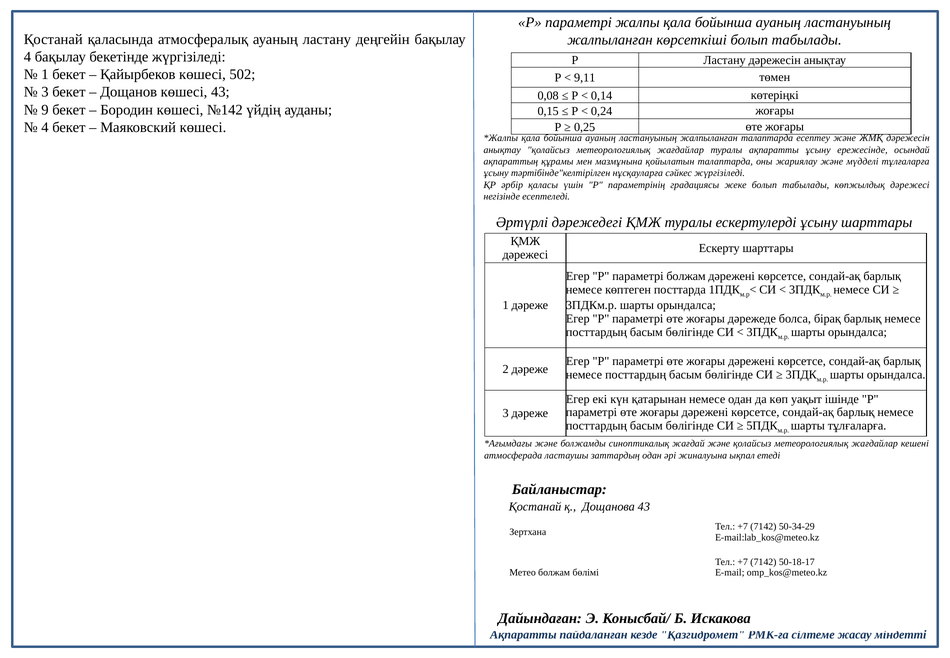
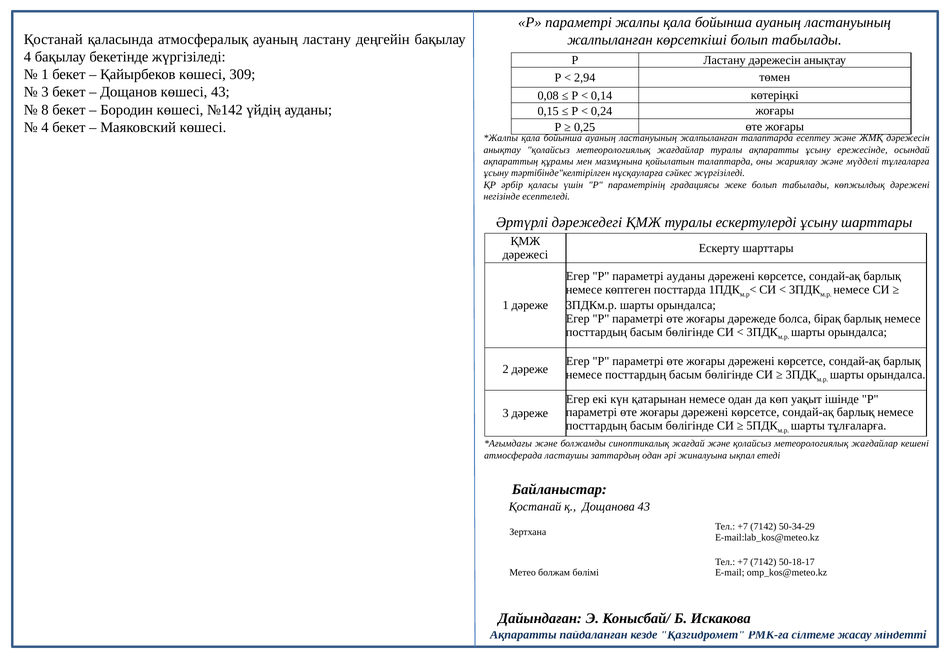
502: 502 -> 309 (242, 75)
9,11: 9,11 -> 2,94 (585, 78)
9: 9 -> 8 (45, 110)
көпжылдық дәрежесі: дәрежесі -> дәрежені (910, 185)
параметрі болжам: болжам -> ауданы (686, 276)
